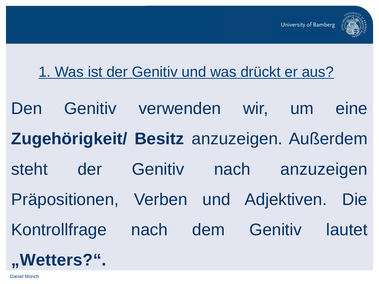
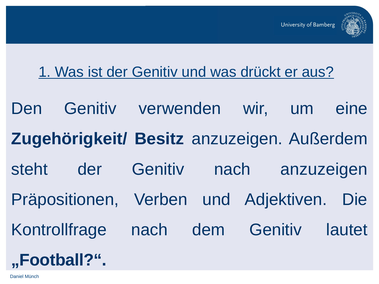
„Wetters?“: „Wetters?“ -> „Football?“ (59, 260)
